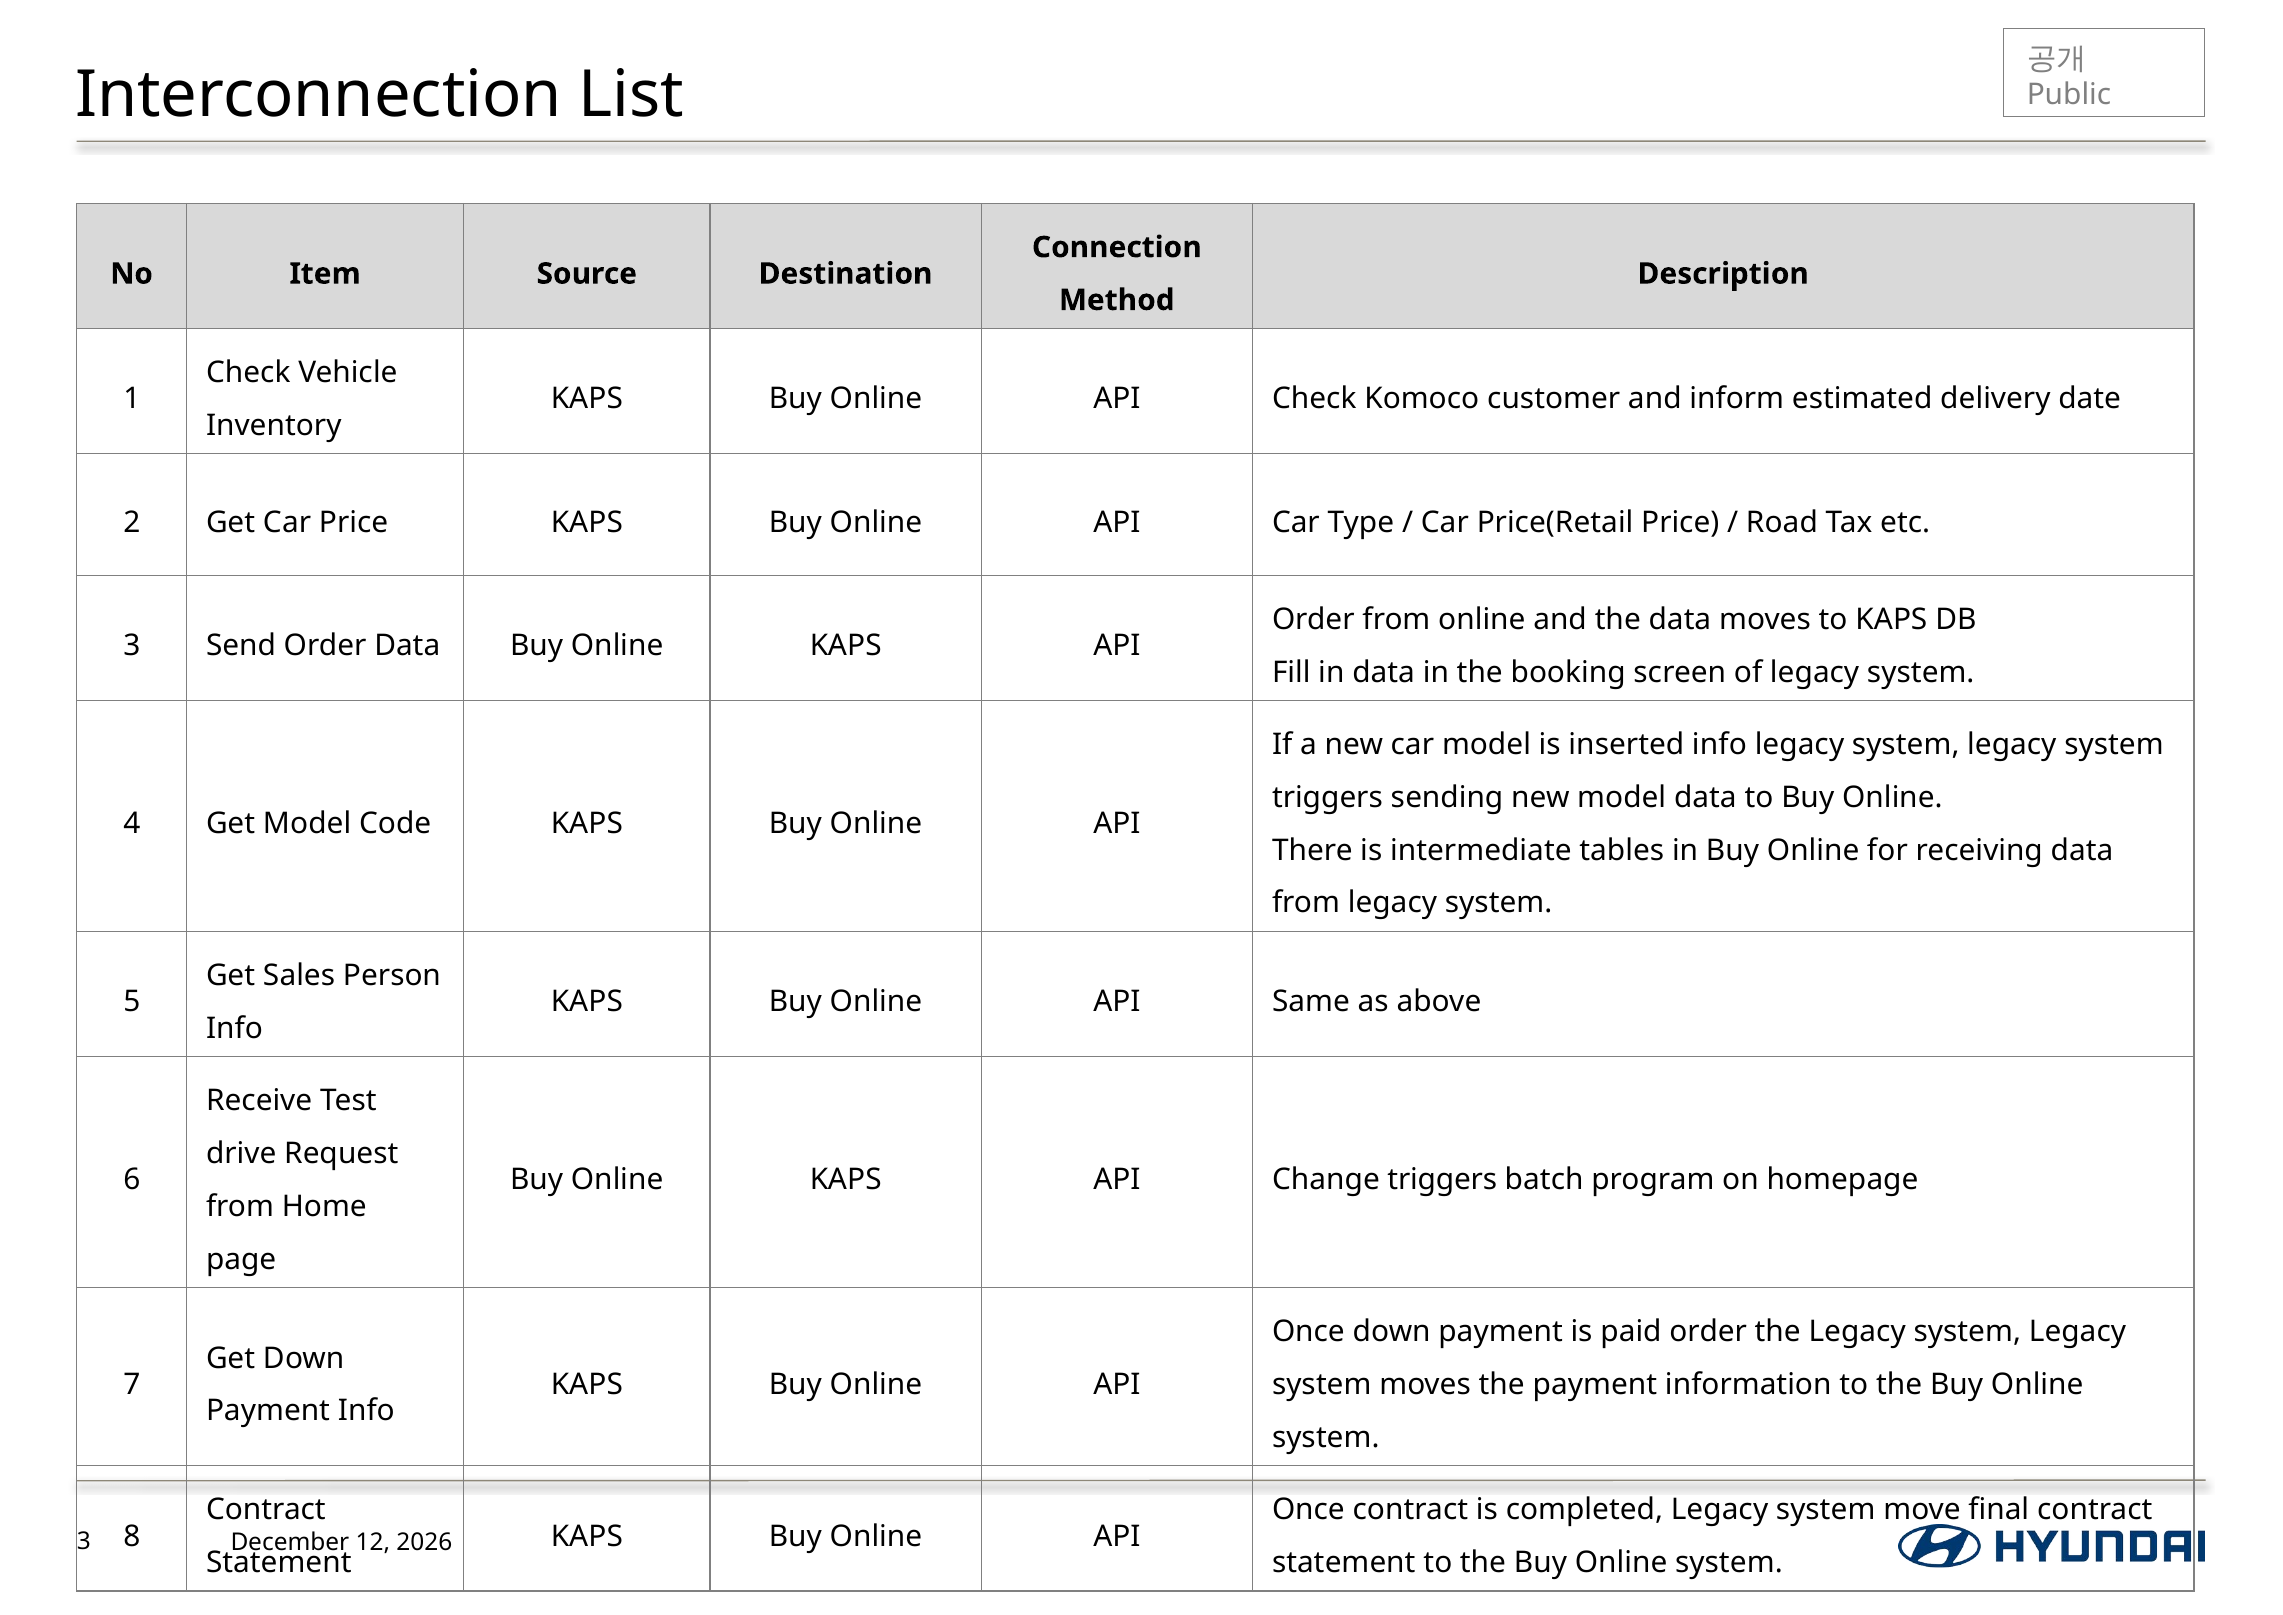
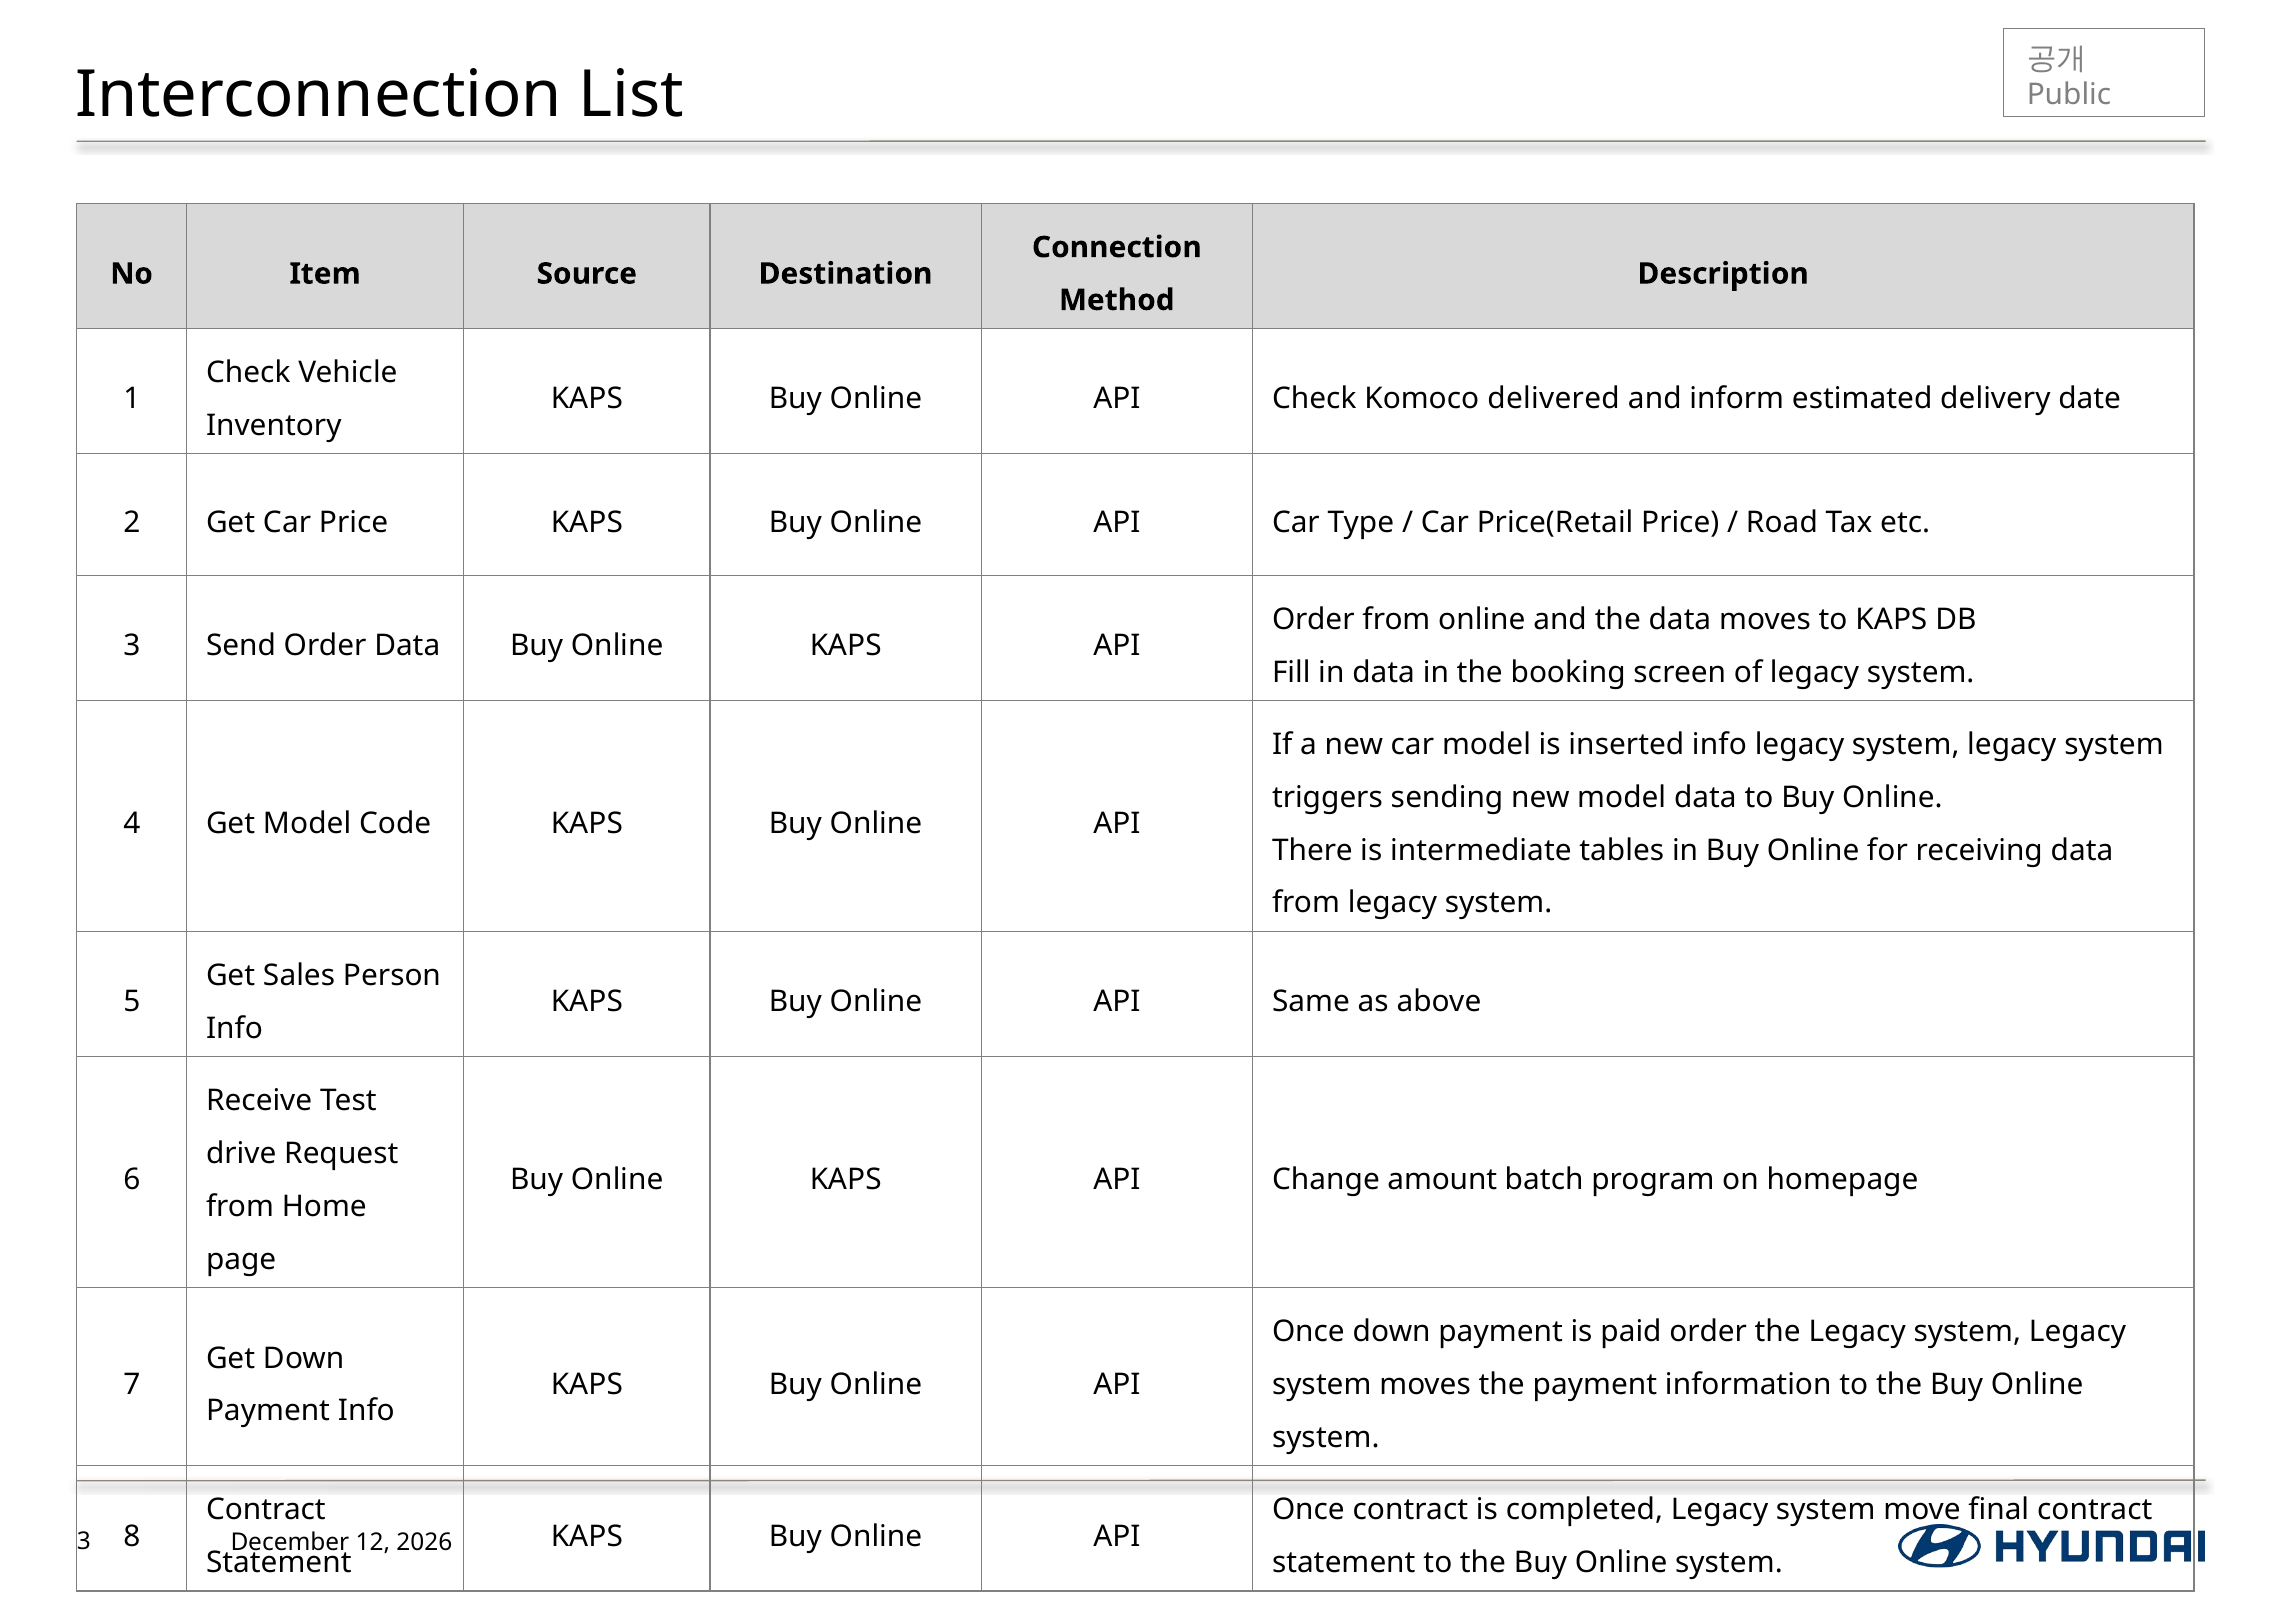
customer: customer -> delivered (1554, 399)
Change triggers: triggers -> amount (1442, 1180)
